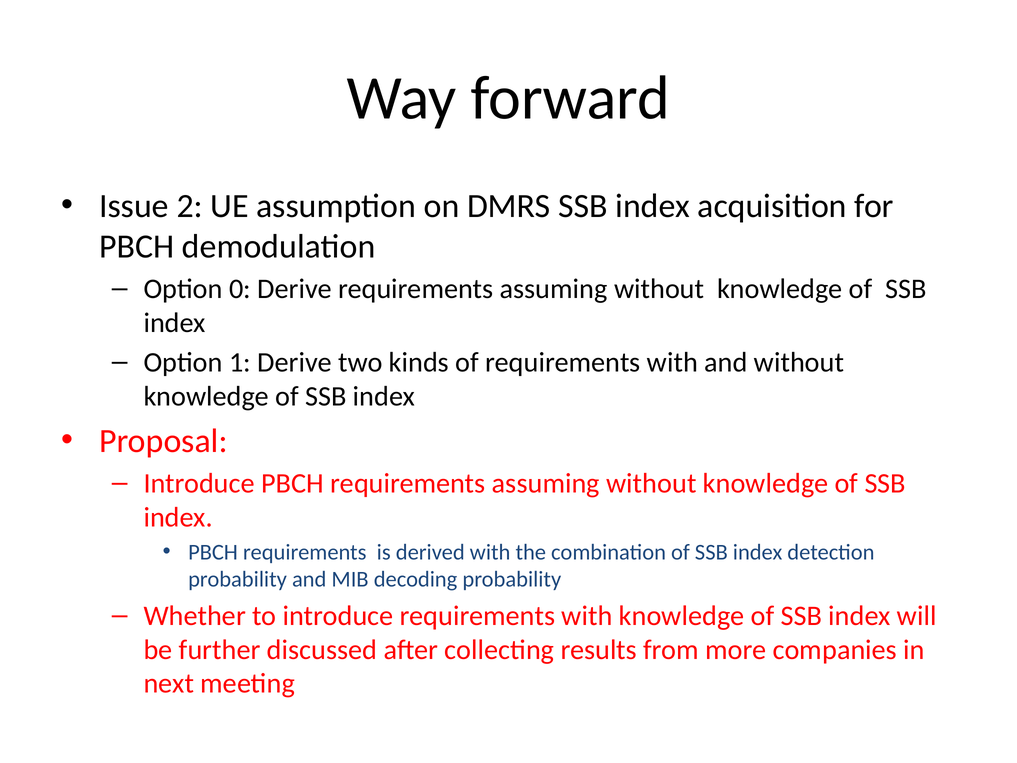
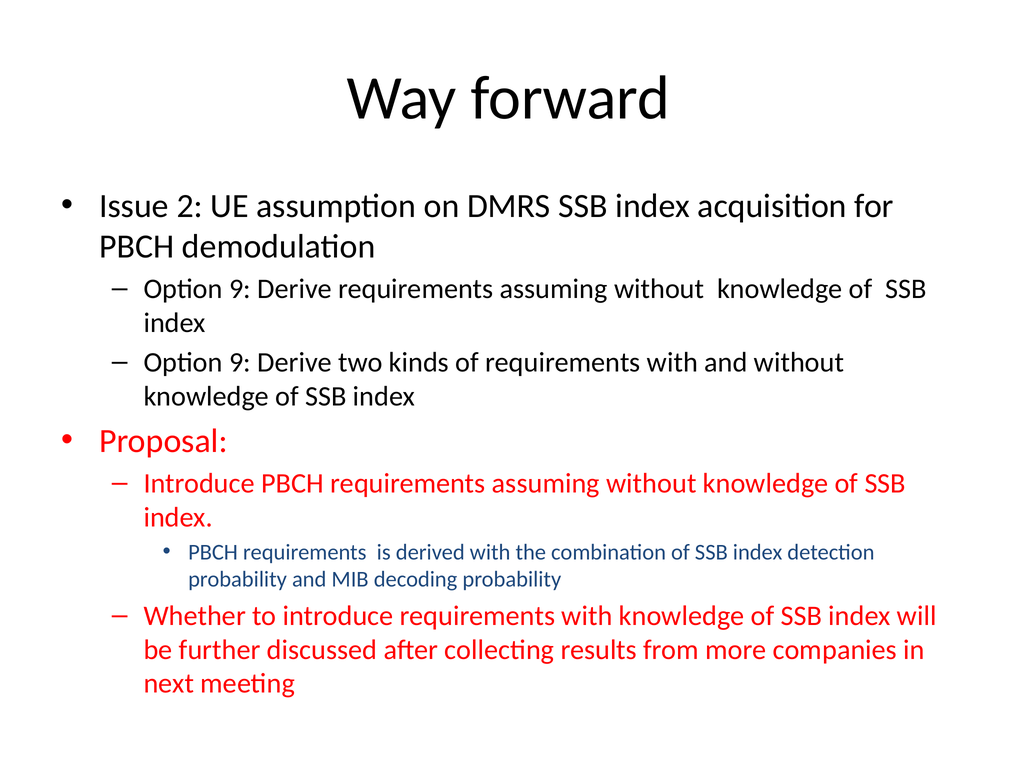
0: 0 -> 9 (240, 289)
1: 1 -> 9 (240, 362)
